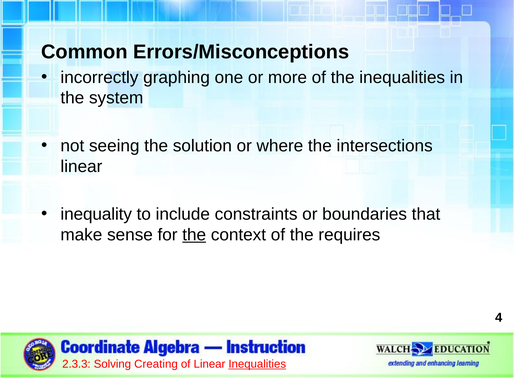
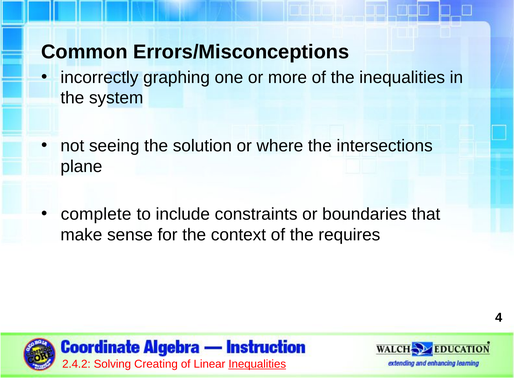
linear: linear -> plane (81, 167)
inequality: inequality -> complete (96, 215)
the underline: present -> none (194, 235)
2.3.3: 2.3.3 -> 2.4.2 (76, 365)
